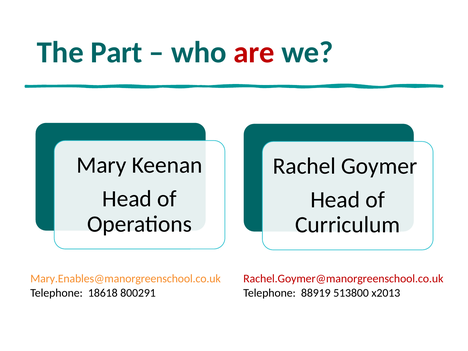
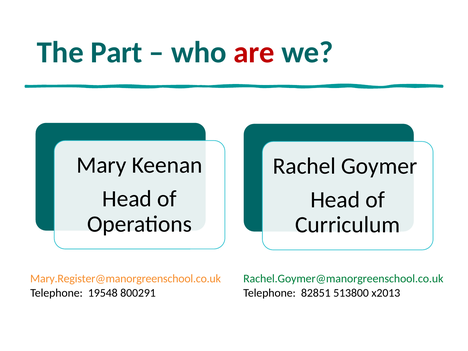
Mary.Enables@manorgreenschool.co.uk: Mary.Enables@manorgreenschool.co.uk -> Mary.Register@manorgreenschool.co.uk (126, 279)
Rachel.Goymer@manorgreenschool.co.uk colour: red -> green (343, 279)
18618: 18618 -> 19548 (103, 293)
88919: 88919 -> 82851 (316, 293)
